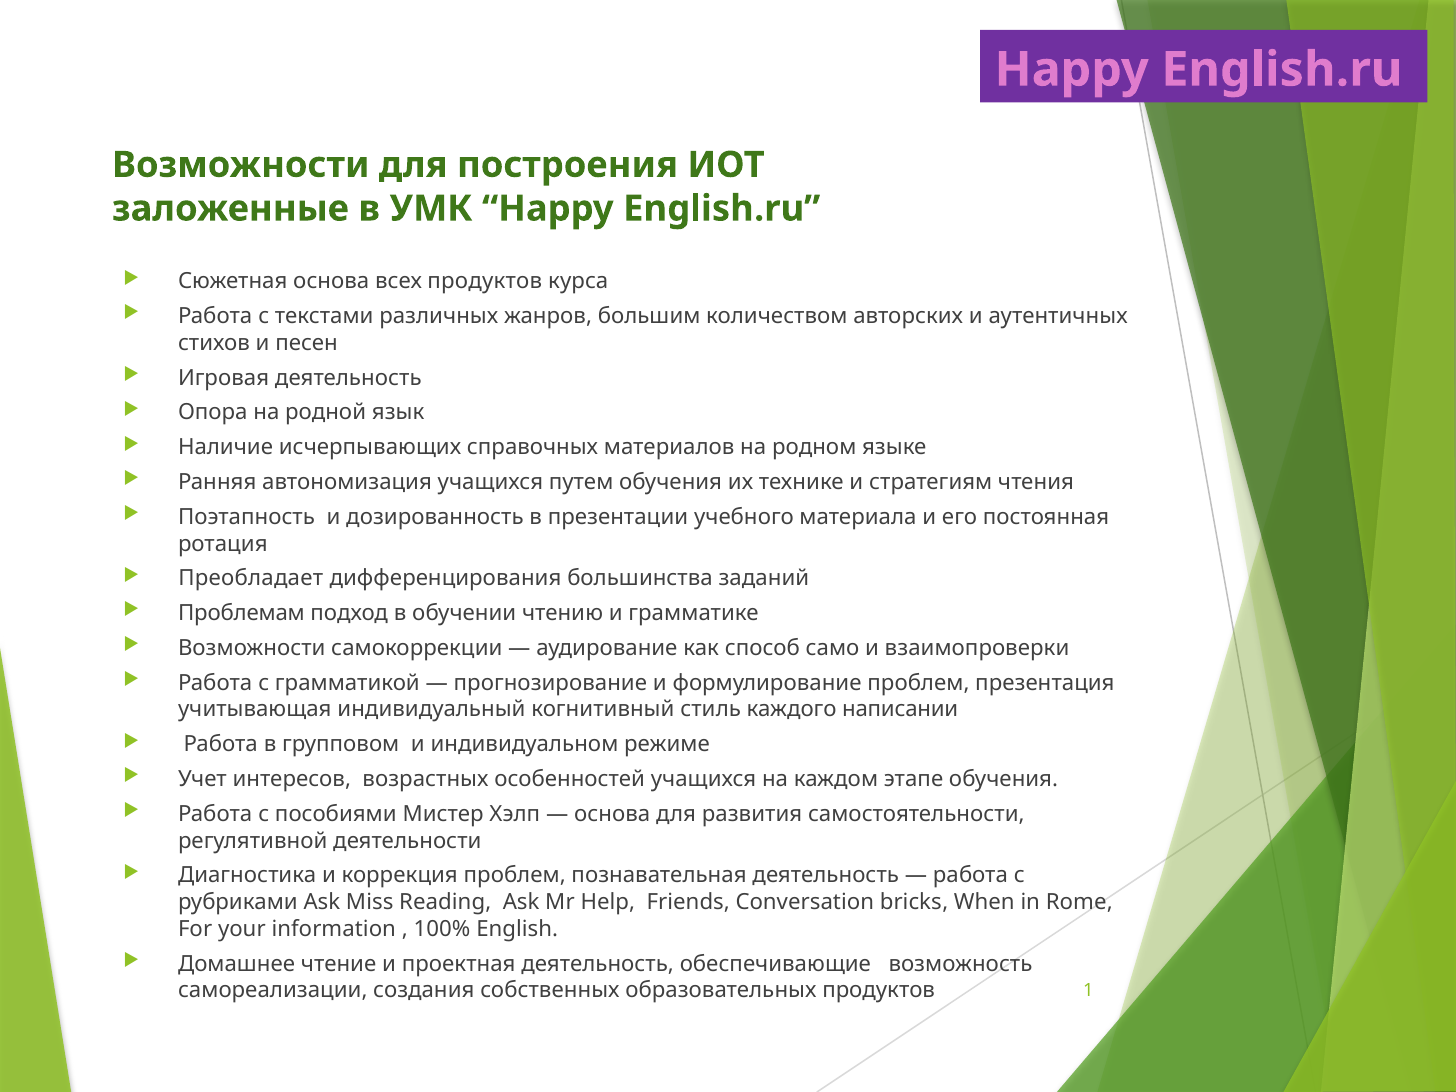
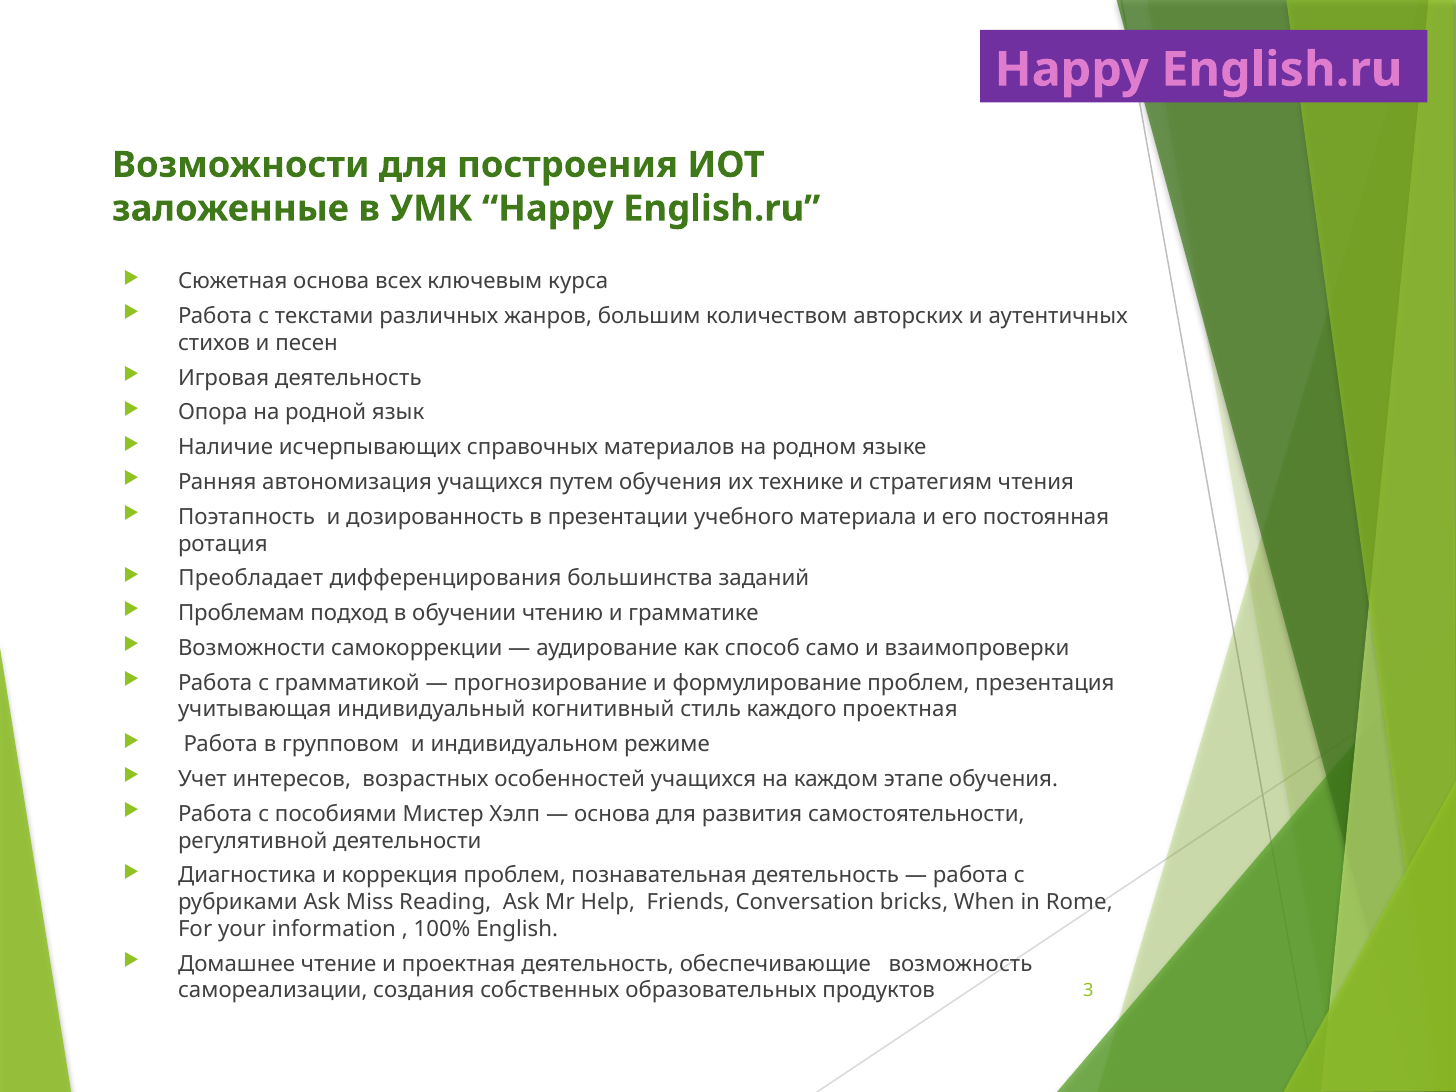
всех продуктов: продуктов -> ключевым (485, 282)
каждого написании: написании -> проектная (900, 710)
1: 1 -> 3 (1088, 991)
